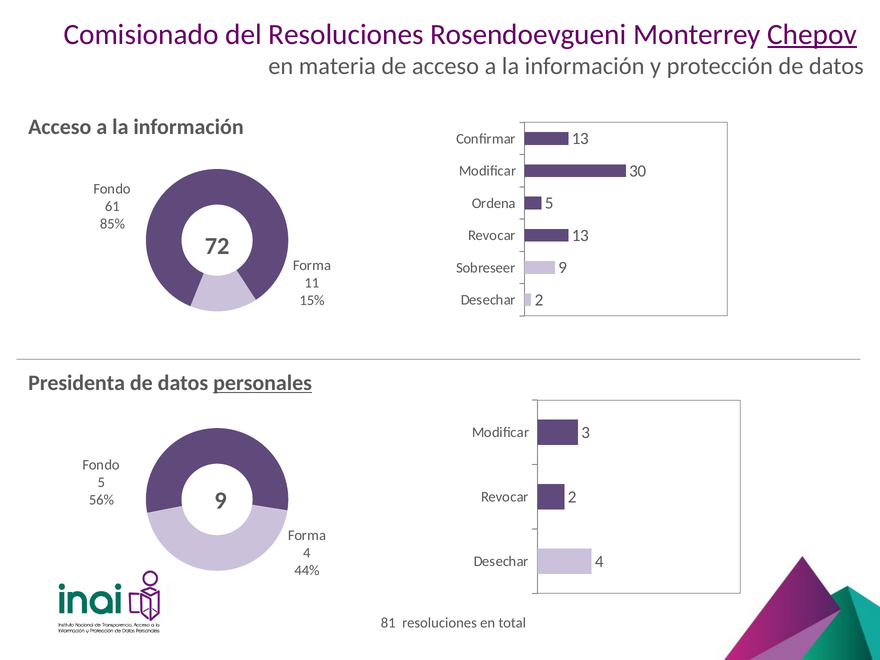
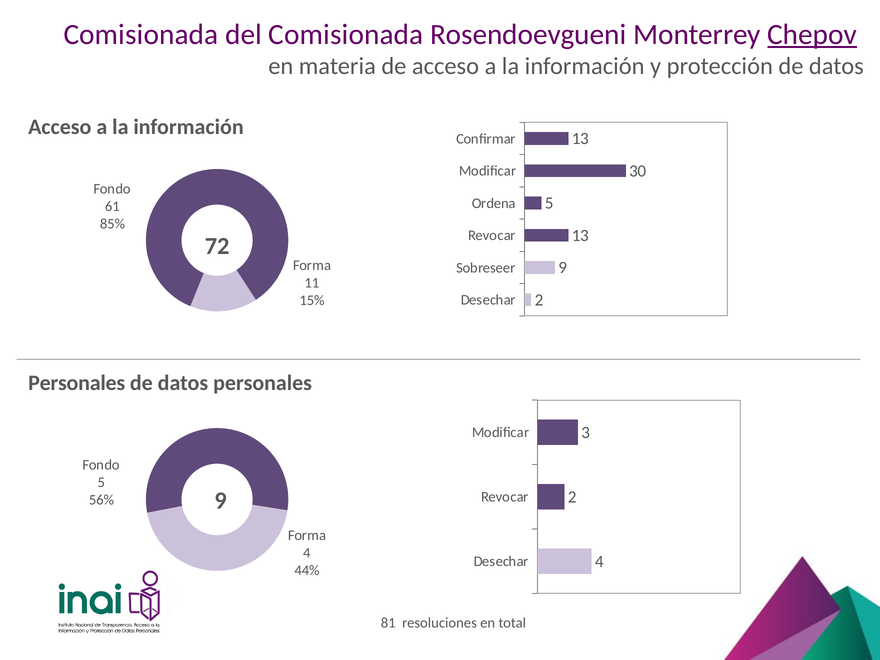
Comisionado: Comisionado -> Comisionada (141, 34)
del Resoluciones: Resoluciones -> Comisionada (346, 34)
Presidenta: Presidenta -> Personales (77, 383)
personales underline: present -> none (263, 383)
